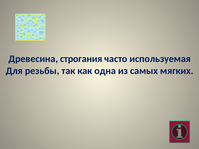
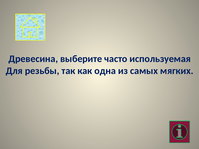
строгания: строгания -> выберите (81, 59)
